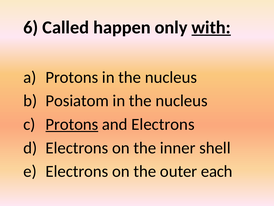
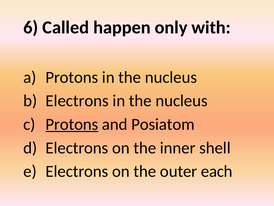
with underline: present -> none (211, 27)
Posiatom: Posiatom -> Electrons (77, 101)
and Electrons: Electrons -> Posiatom (163, 124)
